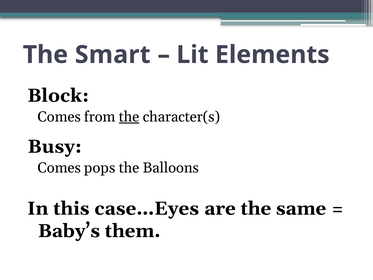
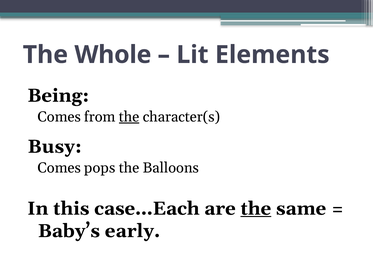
Smart: Smart -> Whole (113, 55)
Block: Block -> Being (58, 95)
case…Eyes: case…Eyes -> case…Each (147, 208)
the underline: none -> present (256, 208)
them: them -> early (132, 231)
